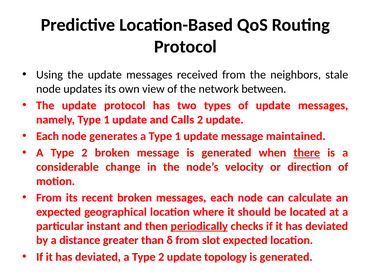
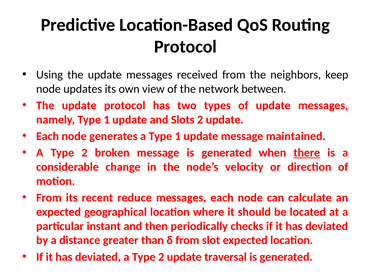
stale: stale -> keep (337, 75)
Calls: Calls -> Slots (183, 120)
recent broken: broken -> reduce (135, 198)
periodically underline: present -> none (199, 226)
topology: topology -> traversal (226, 257)
